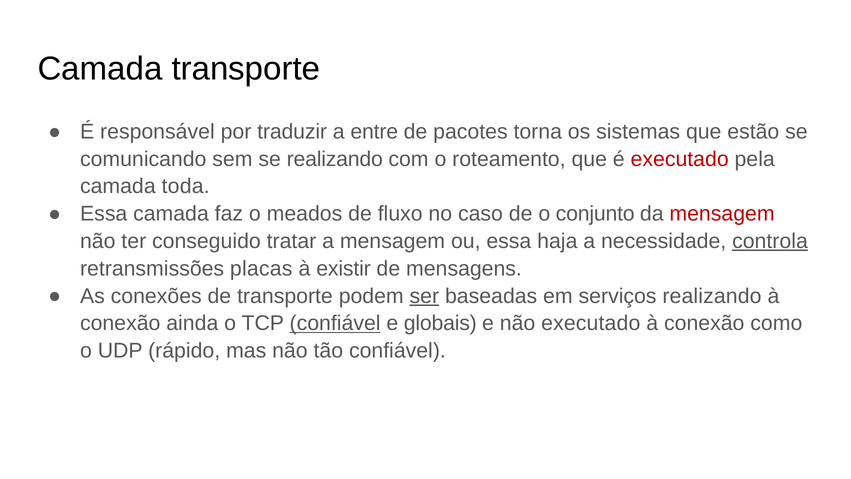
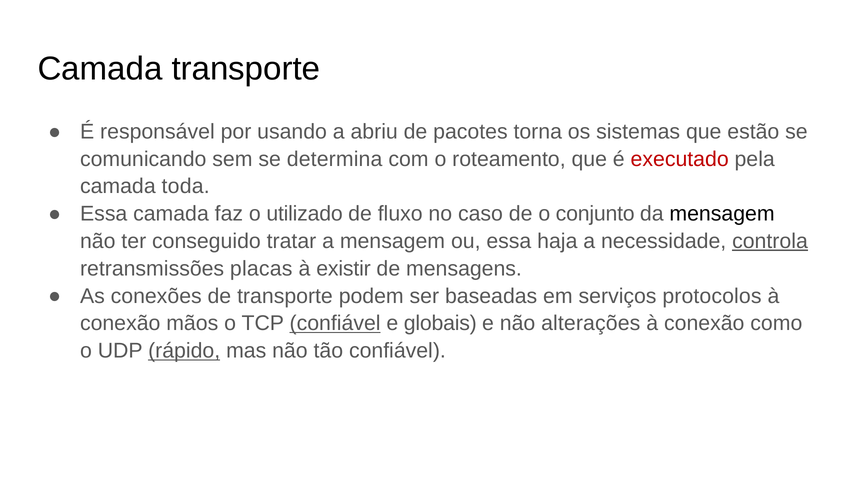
traduzir: traduzir -> usando (292, 132)
entre: entre -> abriu (374, 132)
se realizando: realizando -> determina (335, 159)
meados: meados -> utilizado (305, 214)
mensagem colour: red -> black (722, 214)
ser underline: present -> none (424, 296)
serviços realizando: realizando -> protocolos (712, 296)
ainda: ainda -> mãos (192, 323)
não executado: executado -> alterações (591, 323)
rápido underline: none -> present (184, 351)
